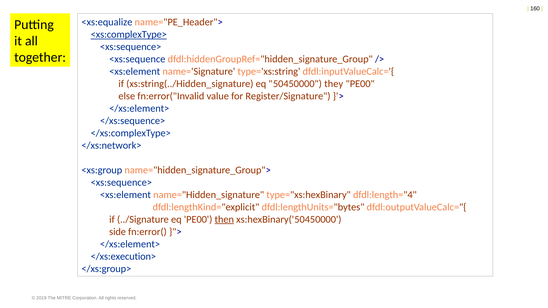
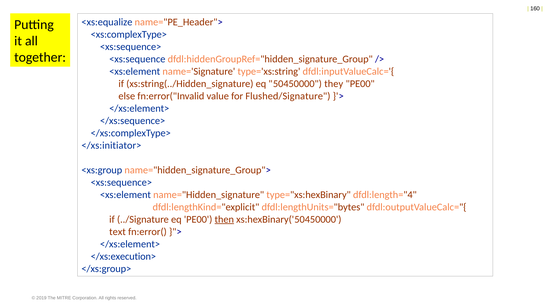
<xs:complexType> underline: present -> none (129, 35)
Register/Signature: Register/Signature -> Flushed/Signature (288, 96)
</xs:network>: </xs:network> -> </xs:initiator> (111, 146)
side: side -> text (117, 232)
